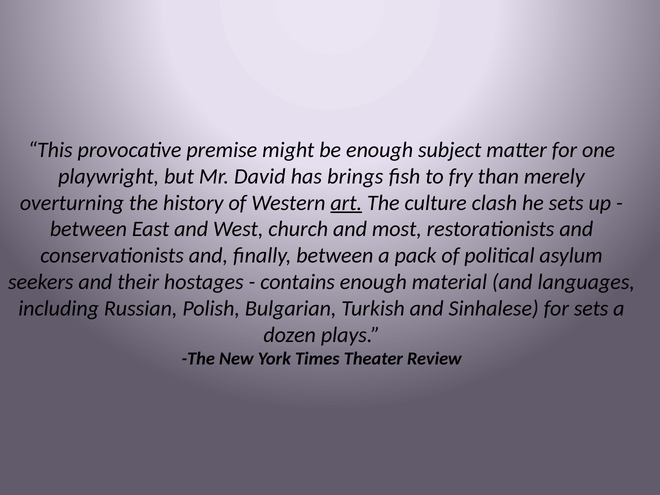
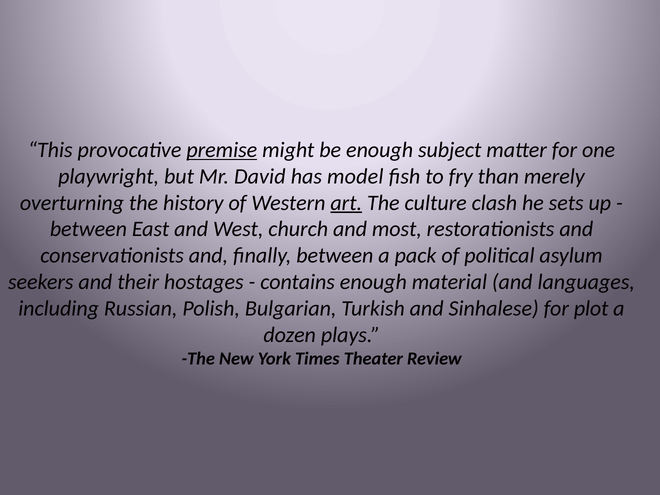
premise underline: none -> present (222, 150)
brings: brings -> model (355, 176)
for sets: sets -> plot (591, 308)
